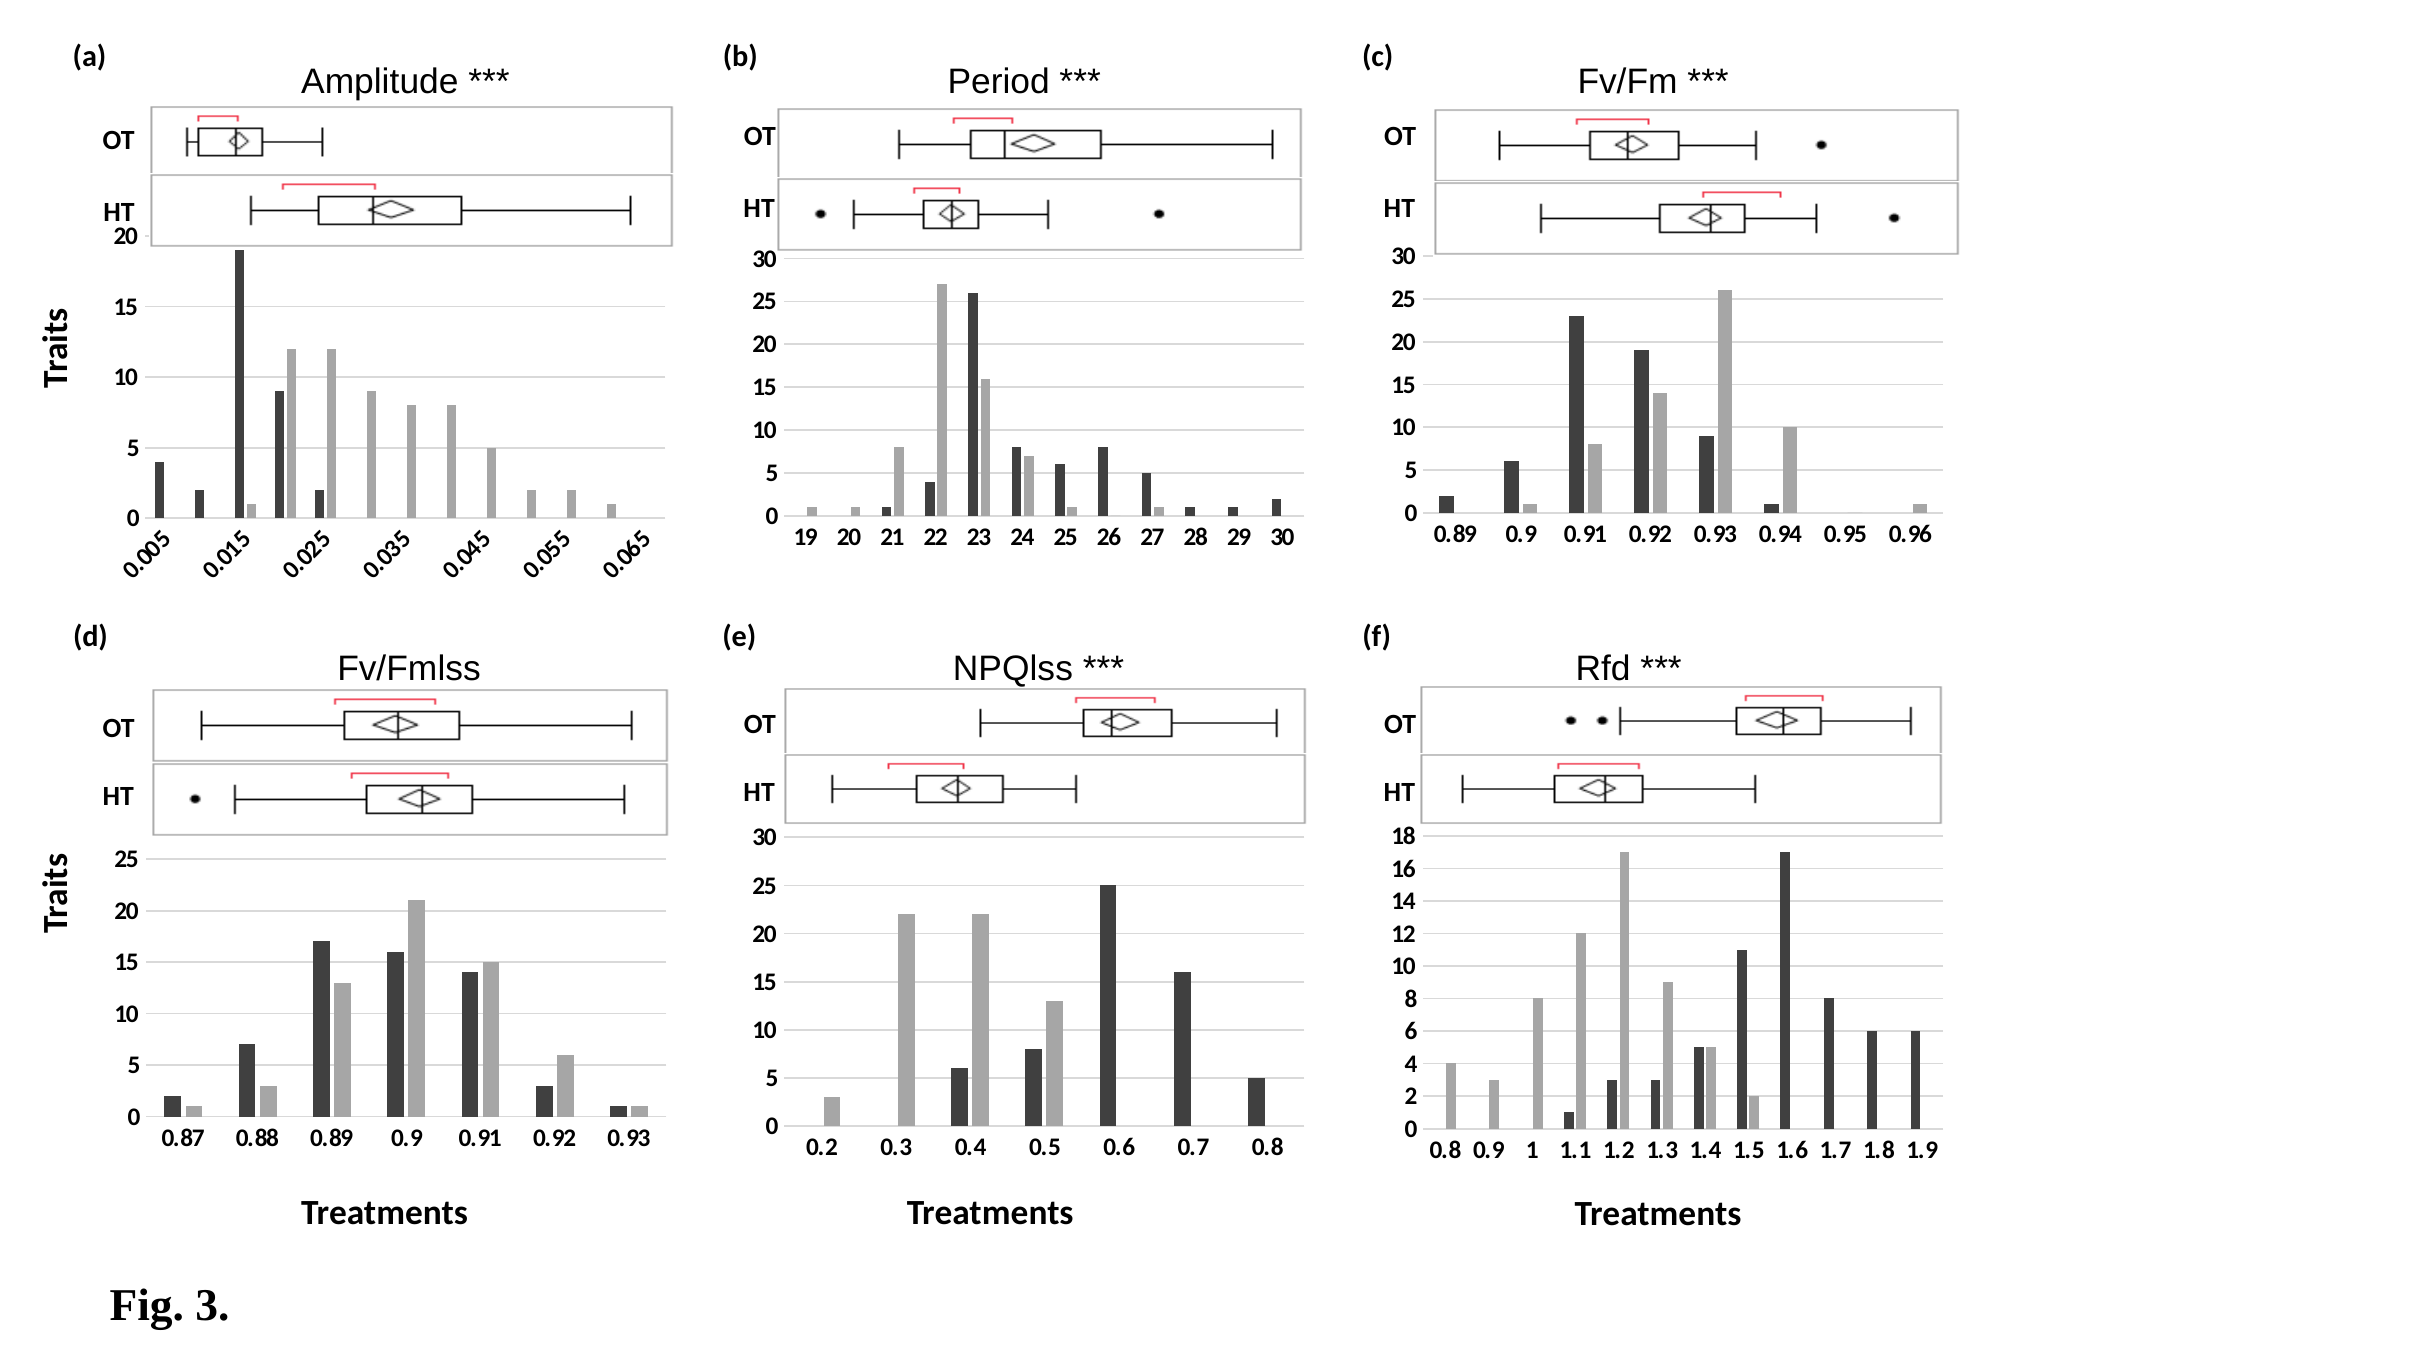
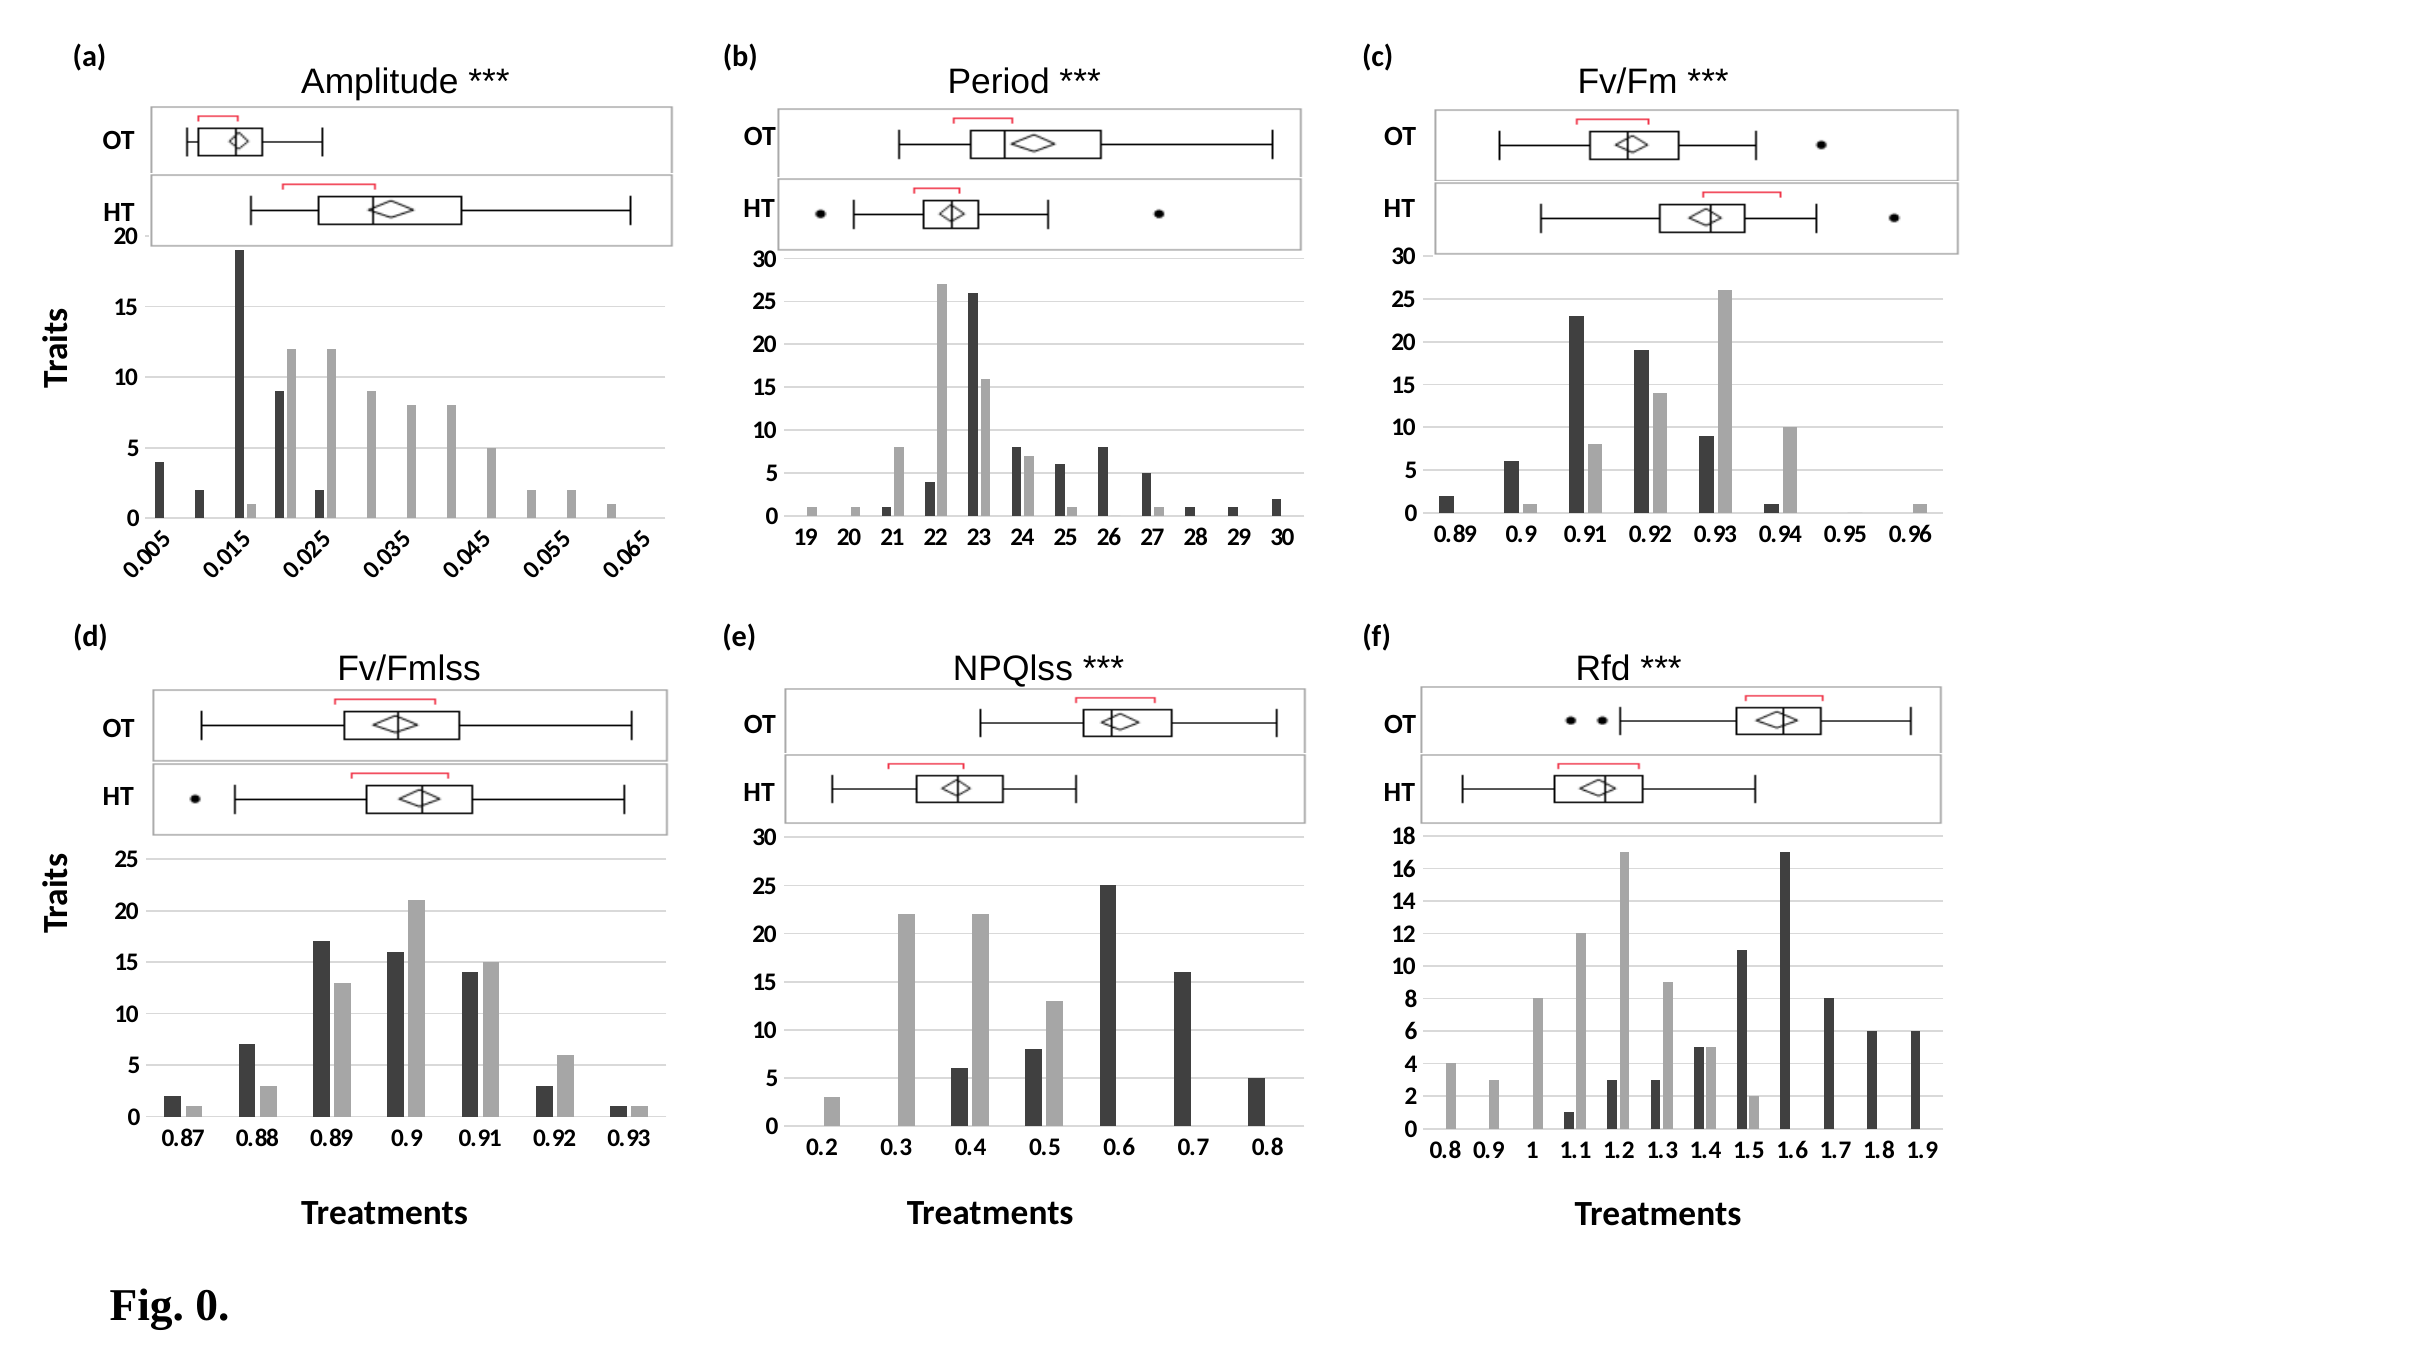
Fig 3: 3 -> 0 (212, 1306)
